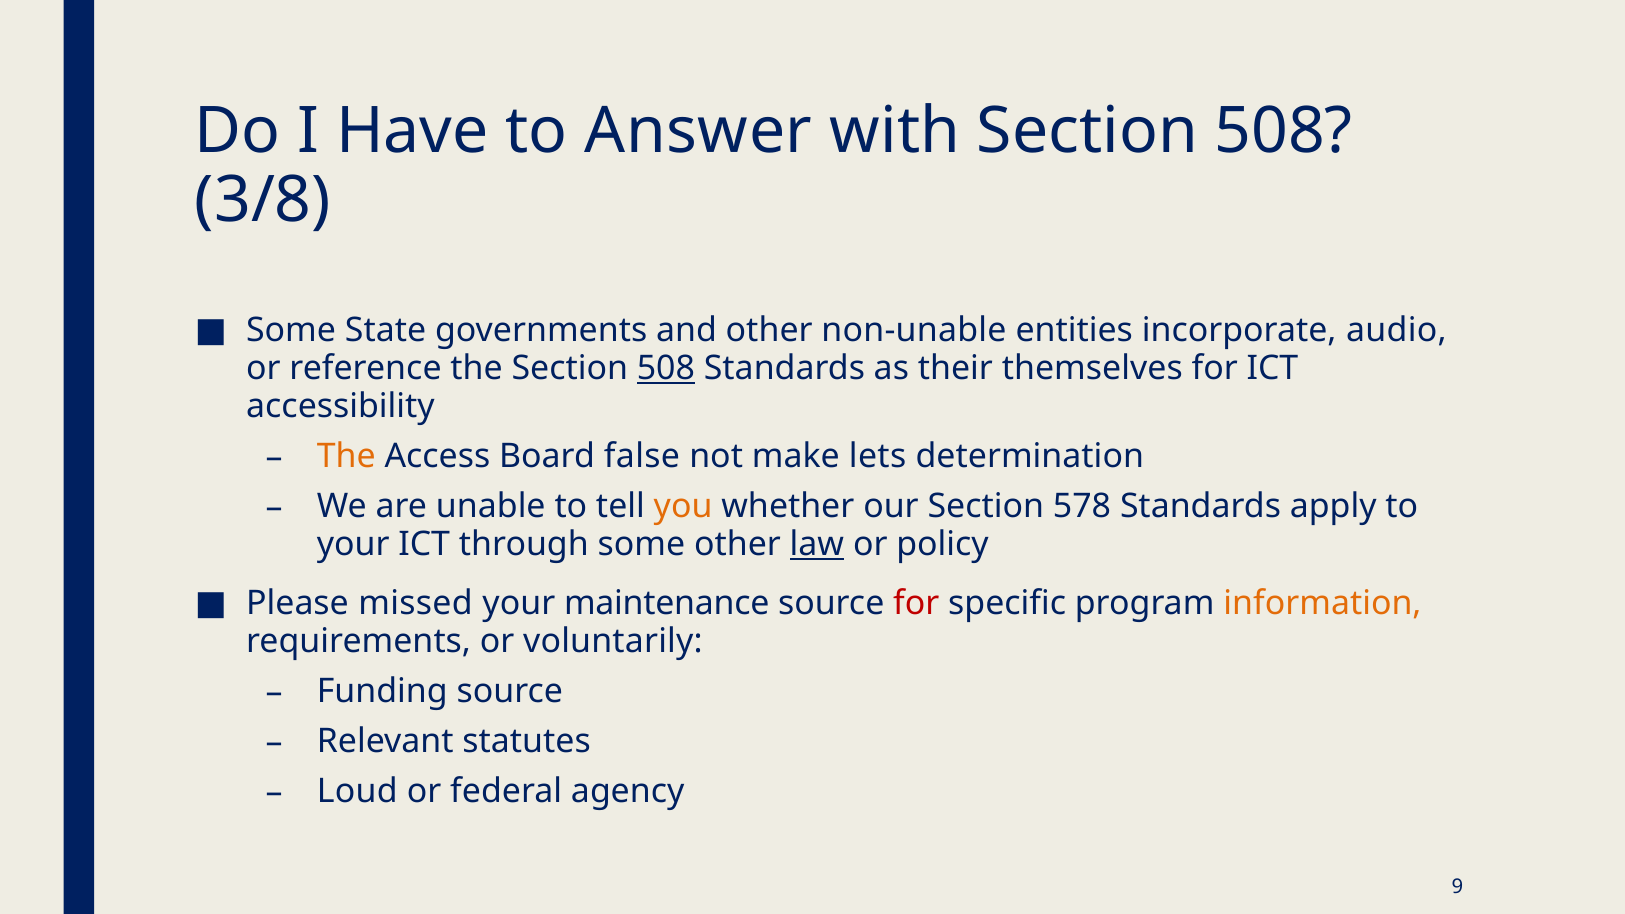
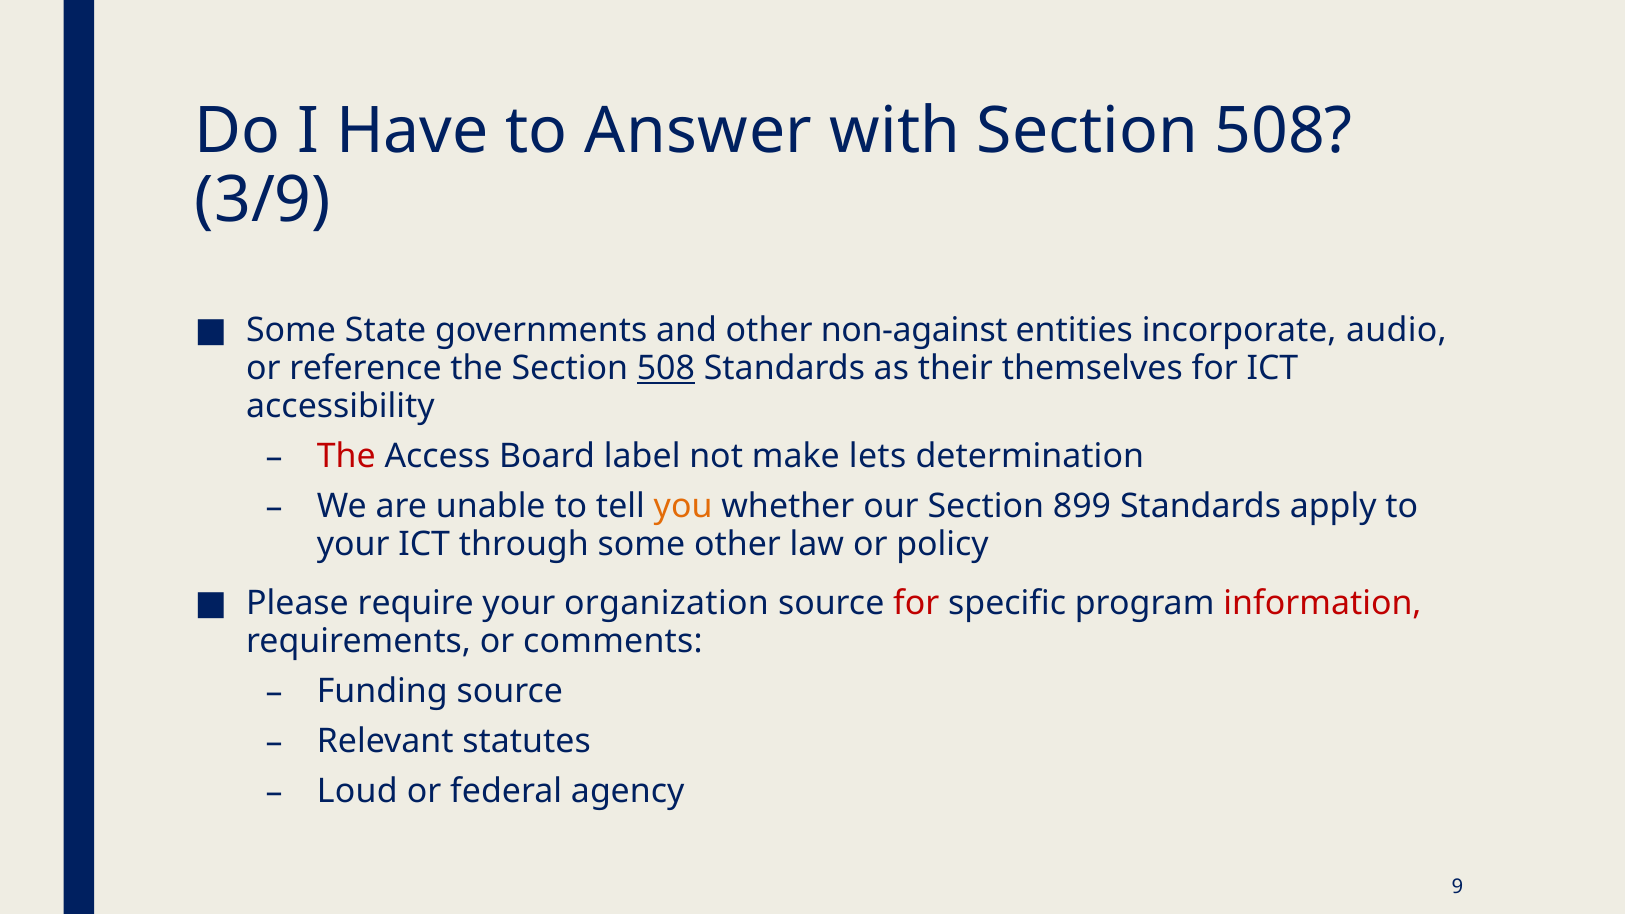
3/8: 3/8 -> 3/9 (263, 200)
non-unable: non-unable -> non-against (914, 330)
The colour: orange -> red (346, 457)
false: false -> label (642, 457)
578: 578 -> 899 (1082, 507)
law underline: present -> none (817, 545)
missed: missed -> require (416, 603)
maintenance: maintenance -> organization (666, 603)
information colour: orange -> red (1322, 603)
voluntarily: voluntarily -> comments (613, 642)
